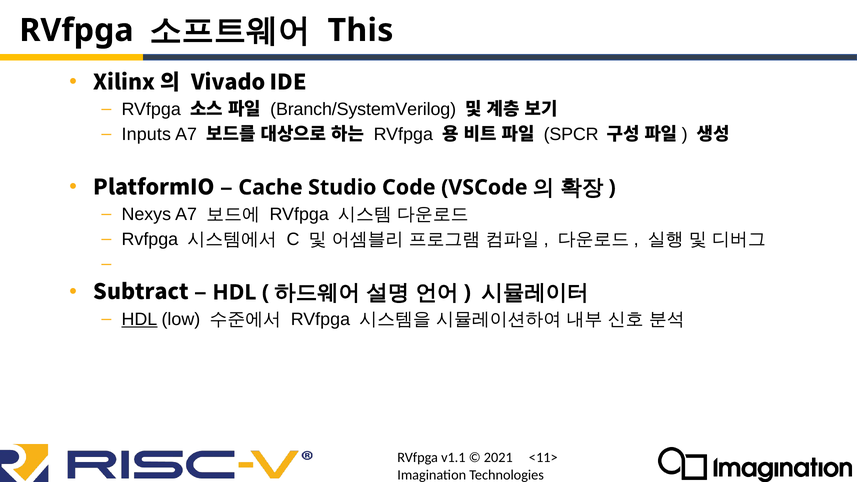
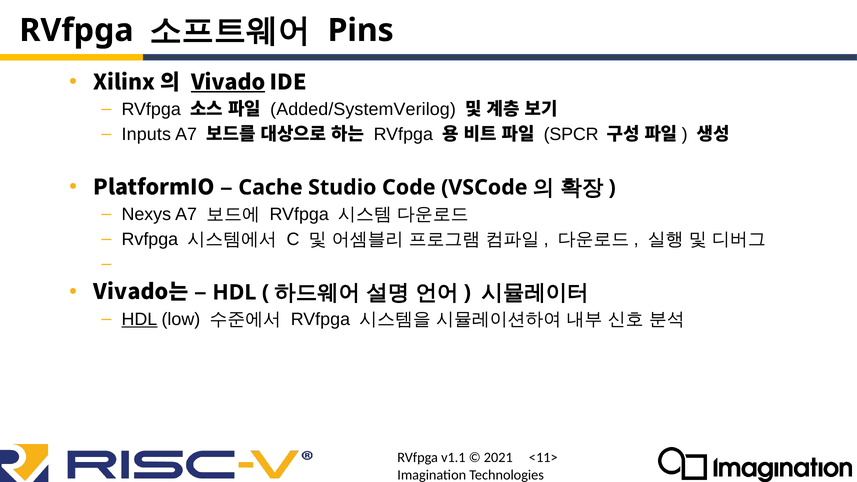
This: This -> Pins (361, 30)
Vivado underline: none -> present (228, 82)
Branch/SystemVerilog: Branch/SystemVerilog -> Added/SystemVerilog (363, 109)
Subtract: Subtract -> Vivado는 (141, 292)
